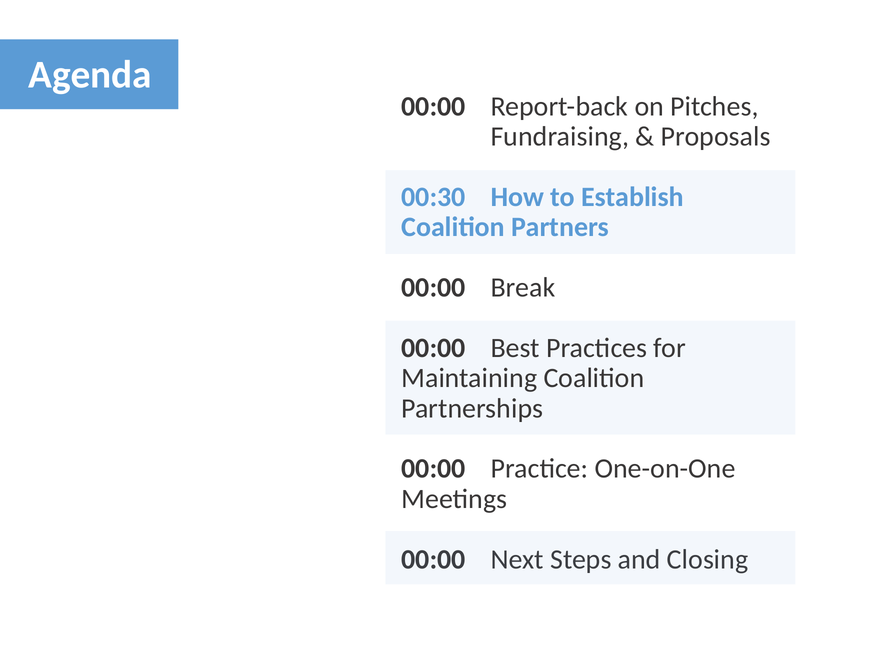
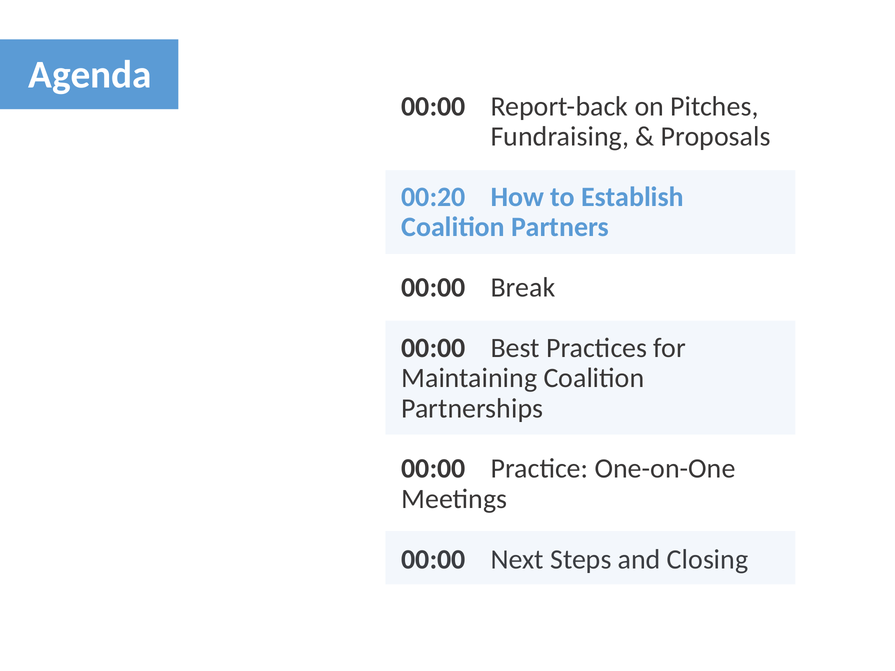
00:30: 00:30 -> 00:20 (433, 197)
